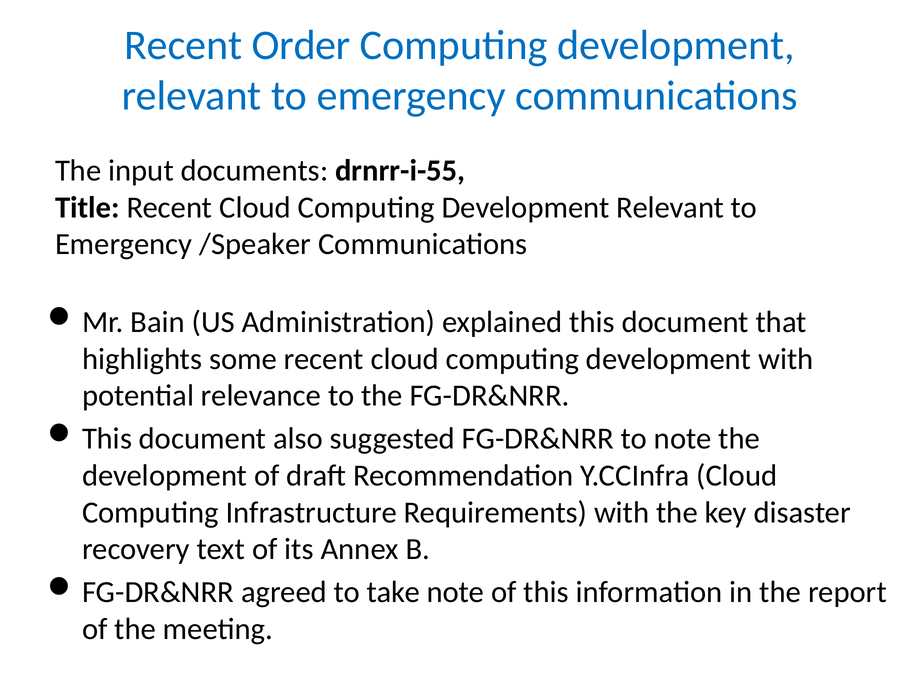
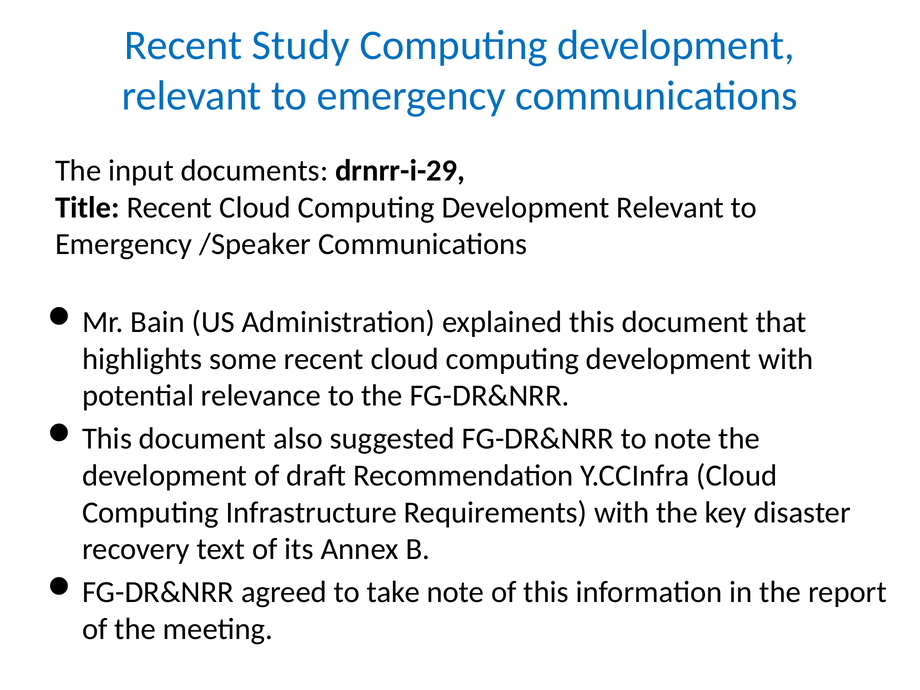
Order: Order -> Study (301, 45)
drnrr-i-55: drnrr-i-55 -> drnrr-i-29 (400, 171)
